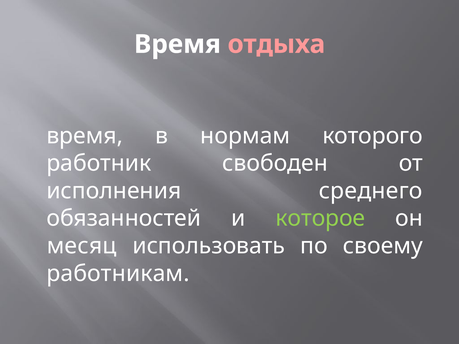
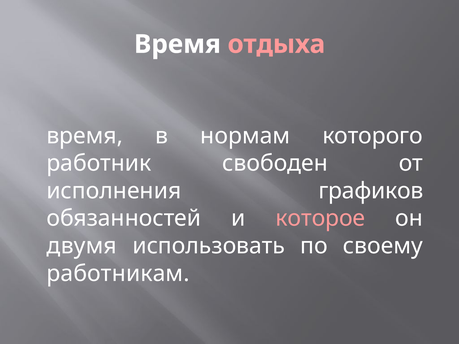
среднего: среднего -> графиков (371, 191)
которое colour: light green -> pink (320, 219)
месяц: месяц -> двумя (82, 246)
